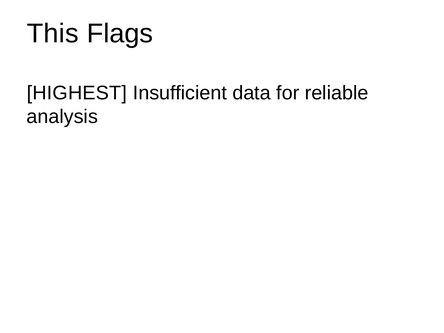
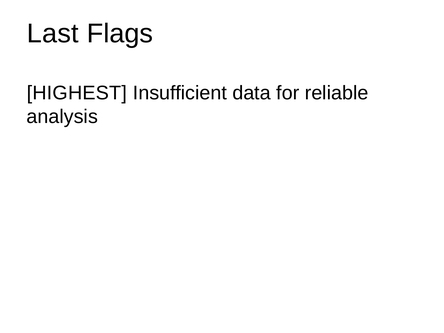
This: This -> Last (53, 34)
